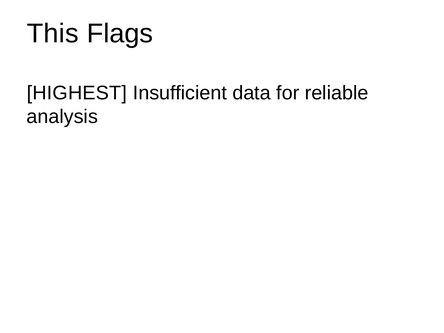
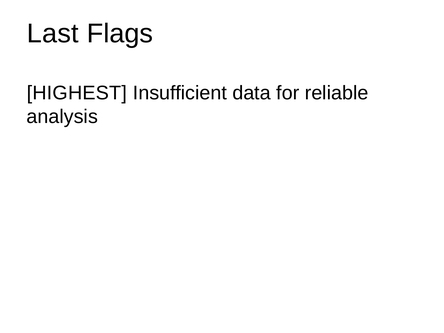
This: This -> Last (53, 34)
